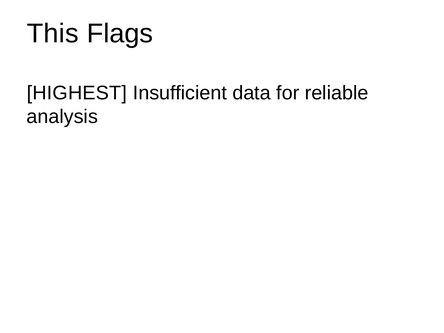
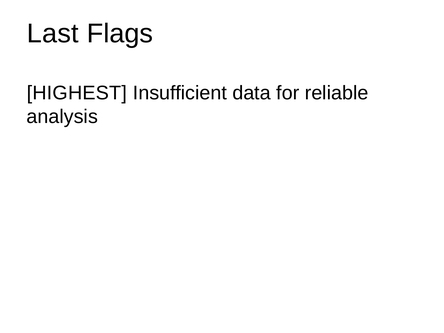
This: This -> Last (53, 34)
